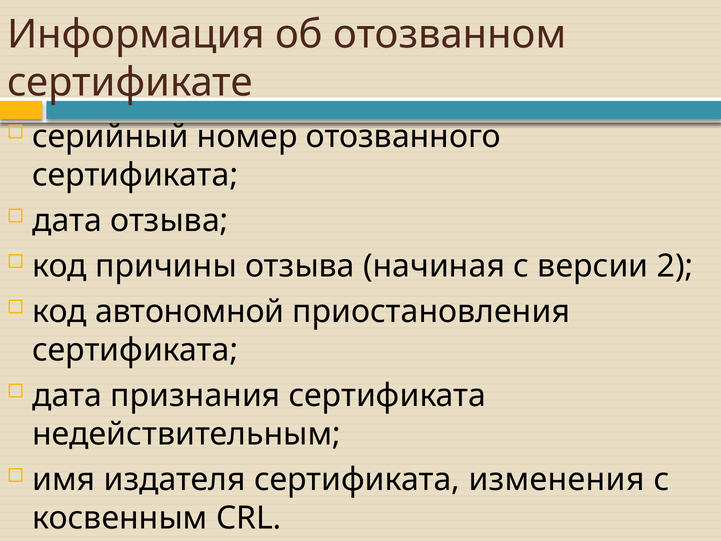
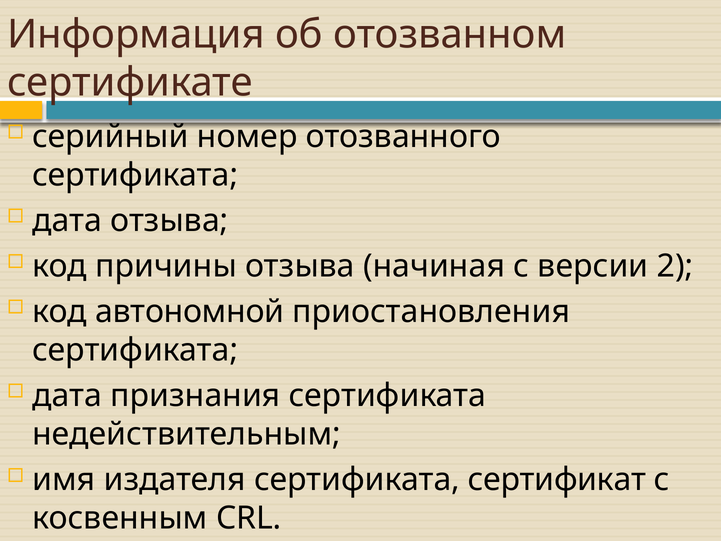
изменения: изменения -> сертификат (557, 479)
